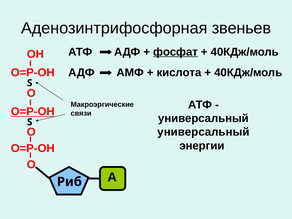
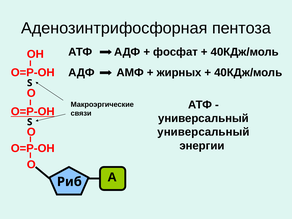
звеньев: звеньев -> пентоза (241, 28)
фосфат underline: present -> none (176, 52)
кислота: кислота -> жирных (179, 73)
